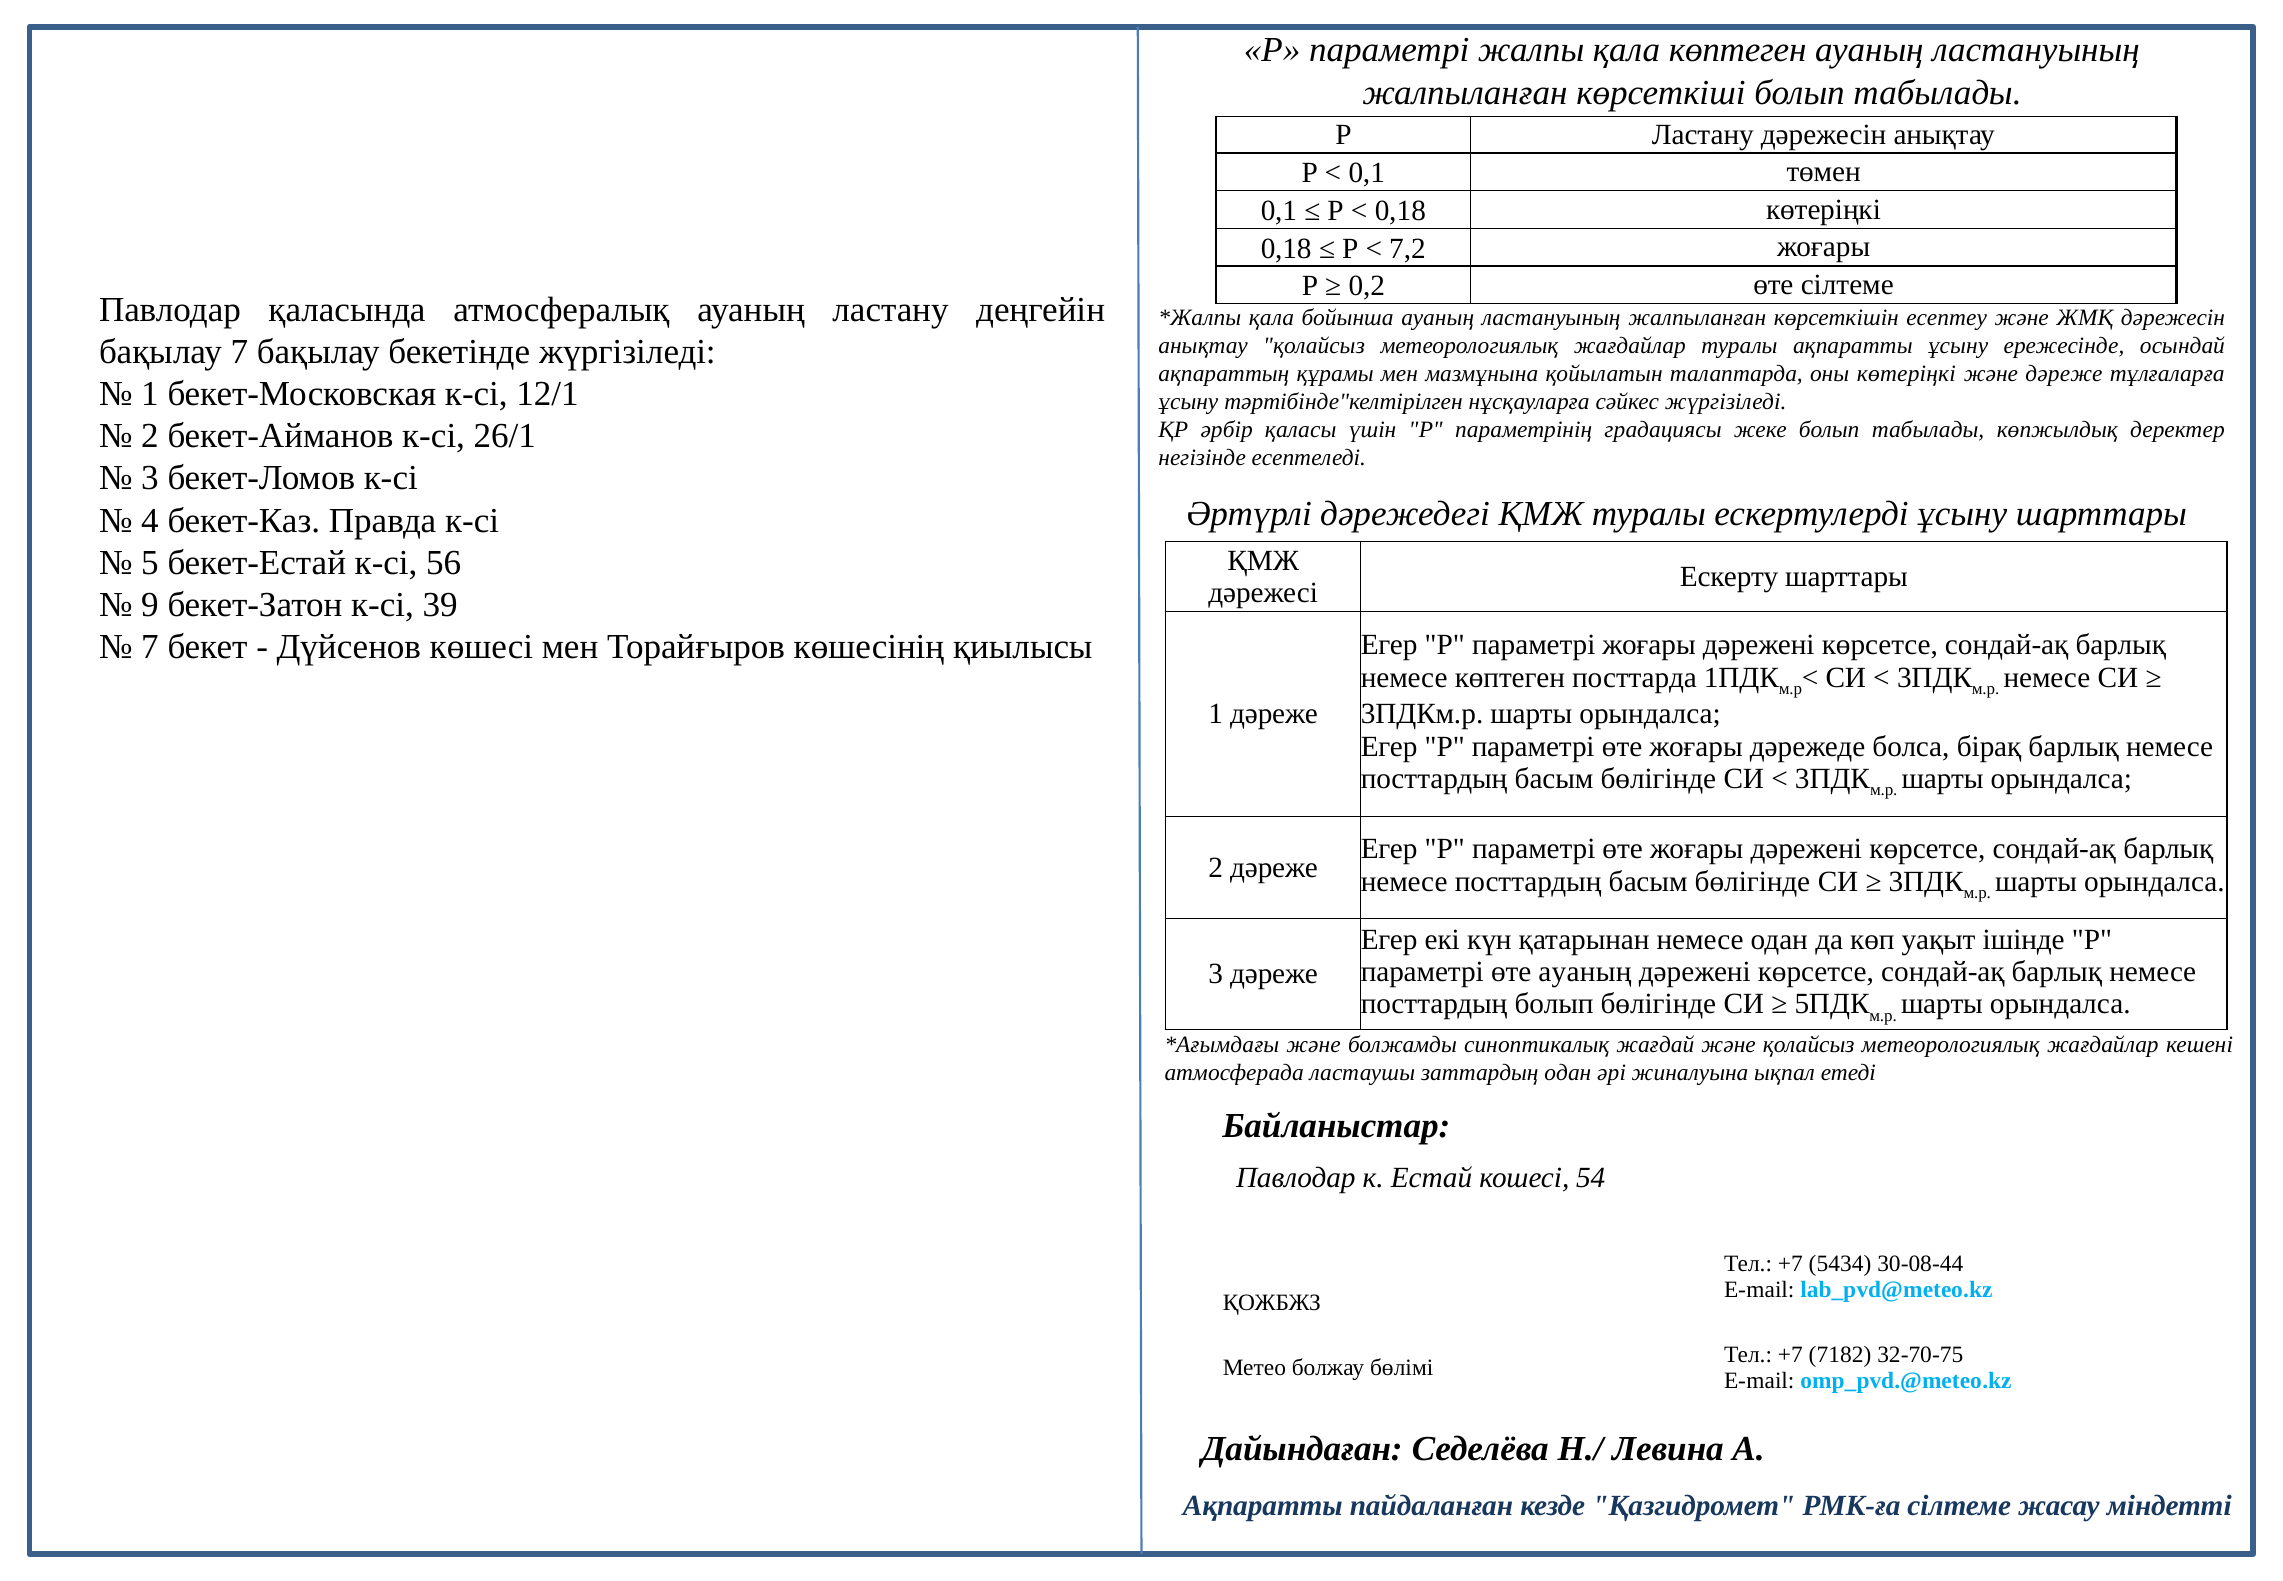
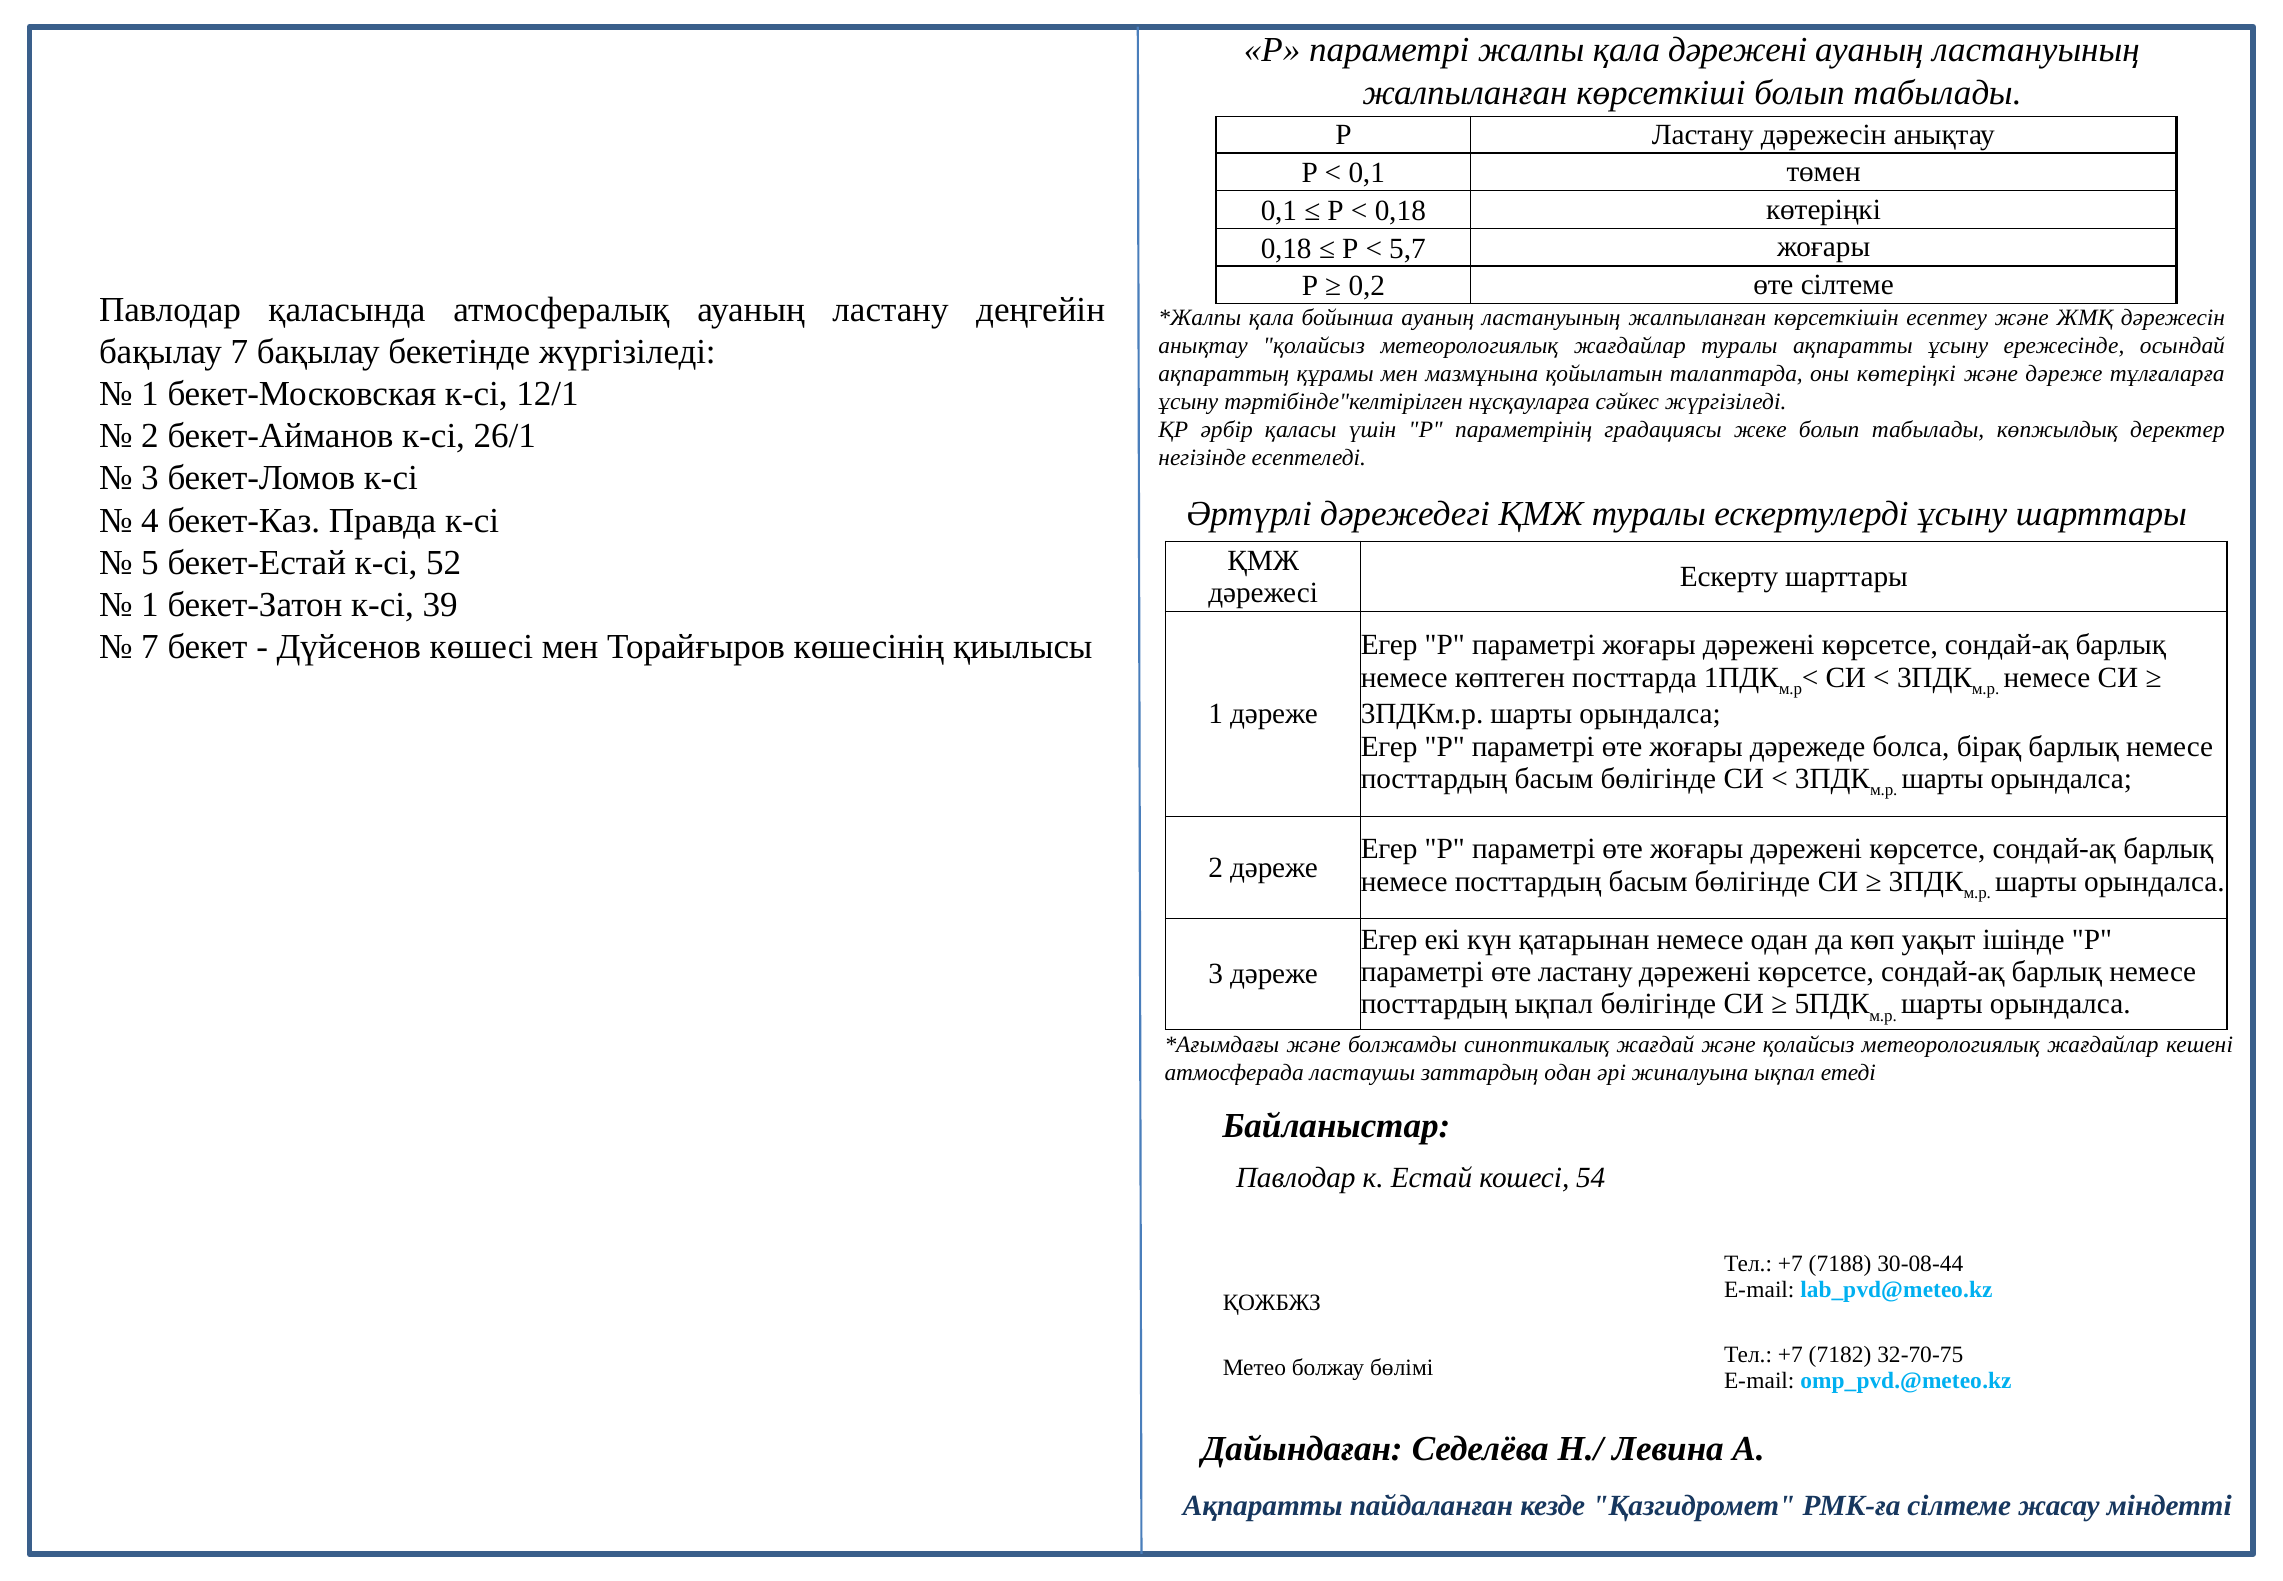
қала көптеген: көптеген -> дәрежені (1738, 50)
7,2: 7,2 -> 5,7 (1408, 248)
56: 56 -> 52 (444, 562)
9: 9 -> 1 (150, 605)
өте ауаның: ауаның -> ластану (1585, 972)
посттардың болып: болып -> ықпал (1554, 1004)
5434: 5434 -> 7188 (1840, 1263)
